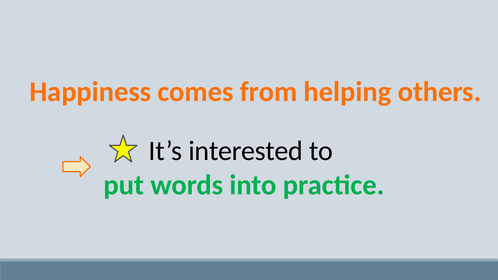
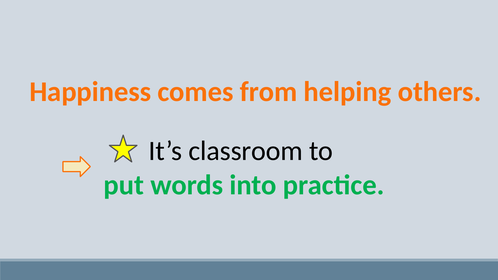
interested: interested -> classroom (246, 151)
